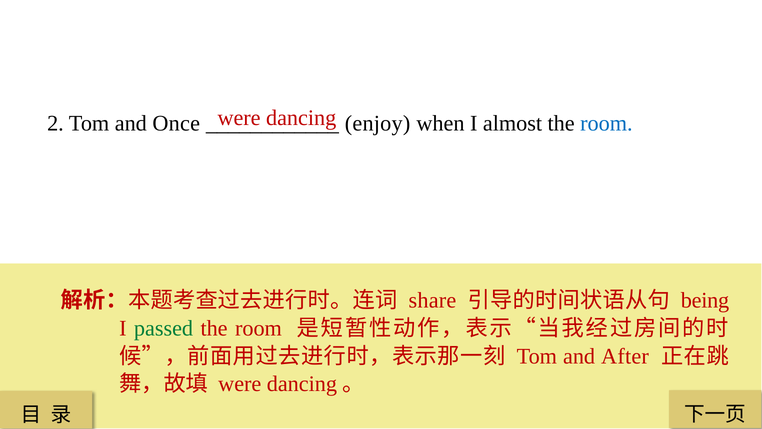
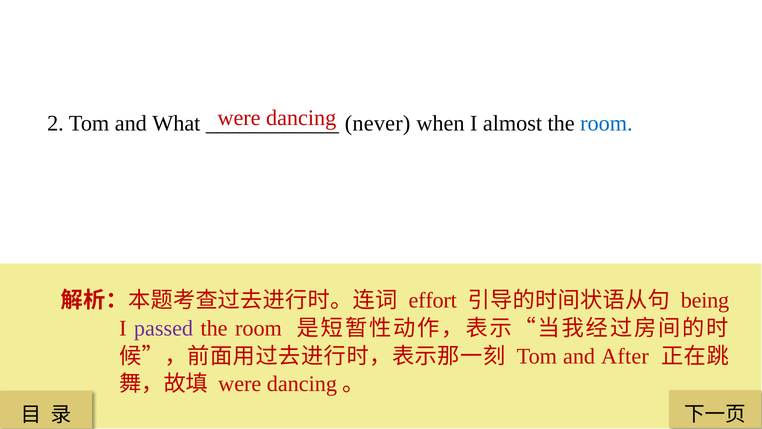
Once: Once -> What (176, 123)
enjoy: enjoy -> never (378, 123)
share: share -> effort (433, 300)
passed colour: green -> purple (164, 328)
